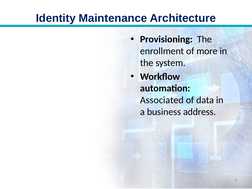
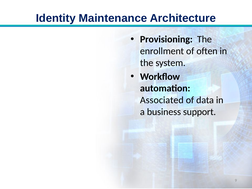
more: more -> often (207, 51)
address: address -> support (200, 112)
